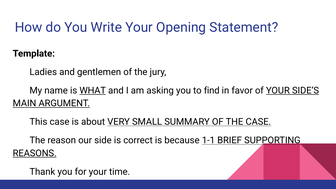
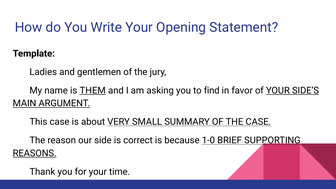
WHAT: WHAT -> THEM (93, 90)
1-1: 1-1 -> 1-0 (208, 140)
